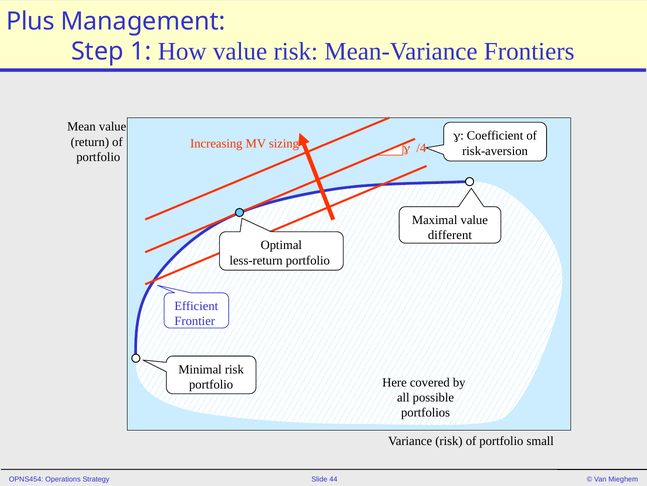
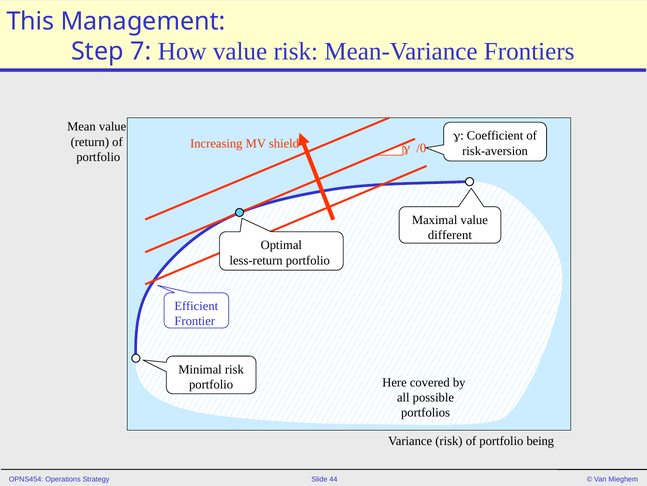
Plus: Plus -> This (30, 21)
1: 1 -> 7 (141, 52)
sizing: sizing -> shield (284, 144)
/4: /4 -> /0 (421, 148)
small: small -> being (540, 440)
